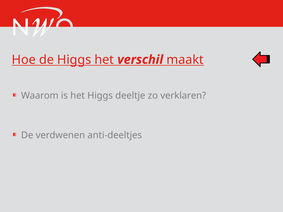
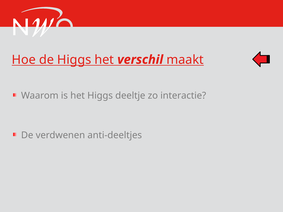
verklaren: verklaren -> interactie (183, 96)
